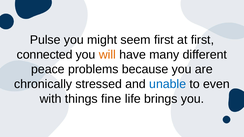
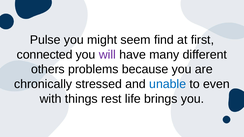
seem first: first -> find (164, 40)
will colour: orange -> purple (107, 55)
peace: peace -> others (48, 69)
fine: fine -> rest (111, 99)
